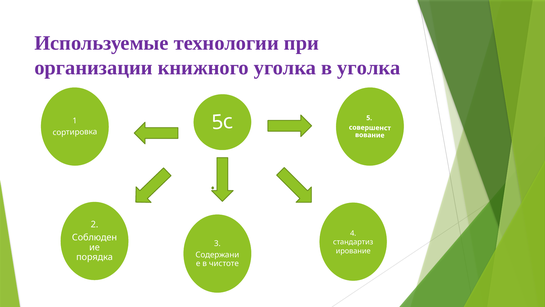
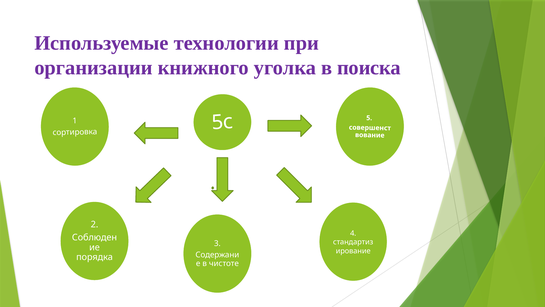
в уголка: уголка -> поиска (369, 68)
